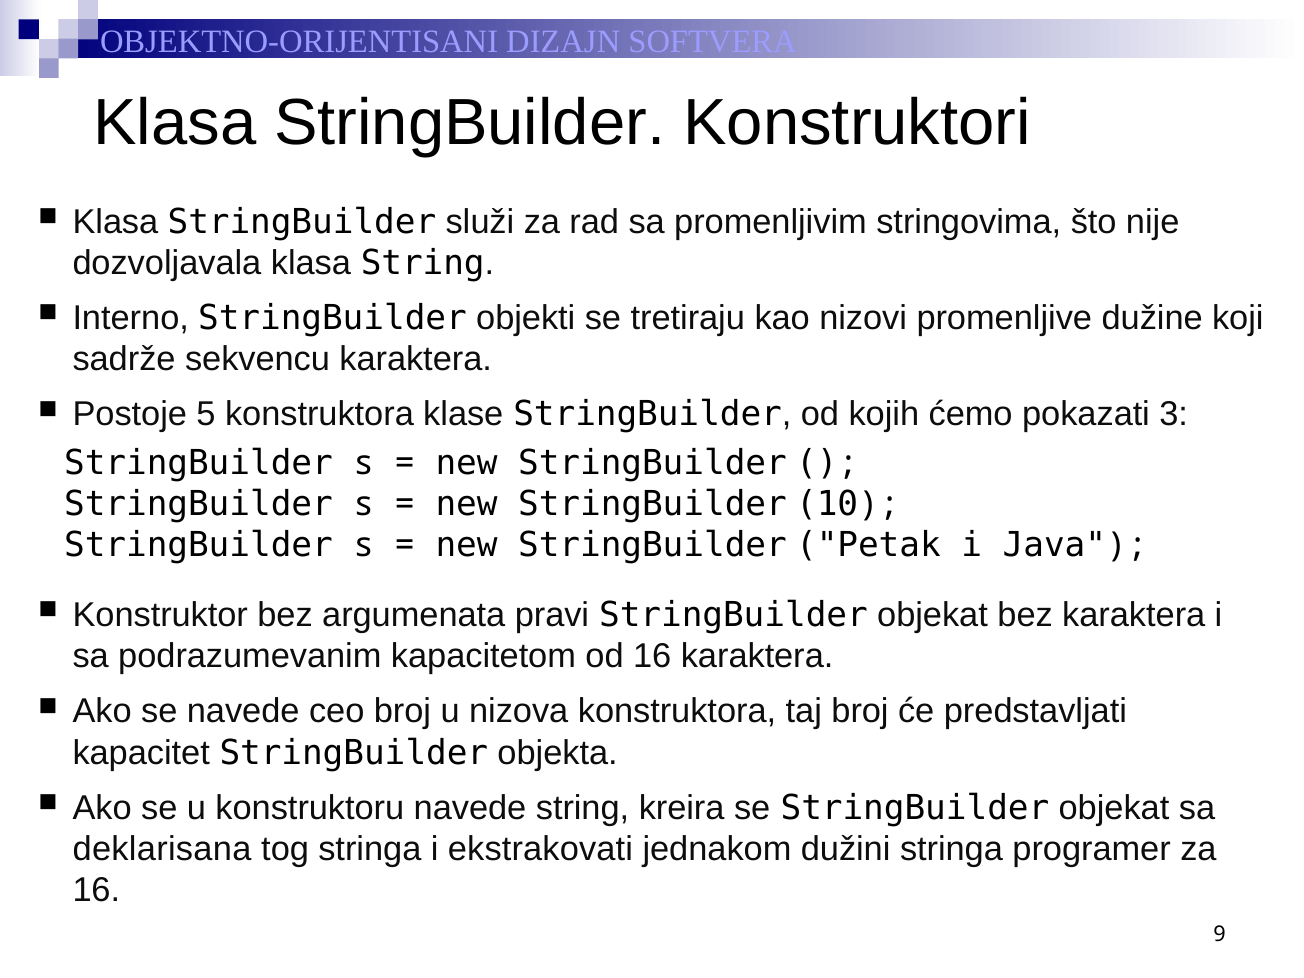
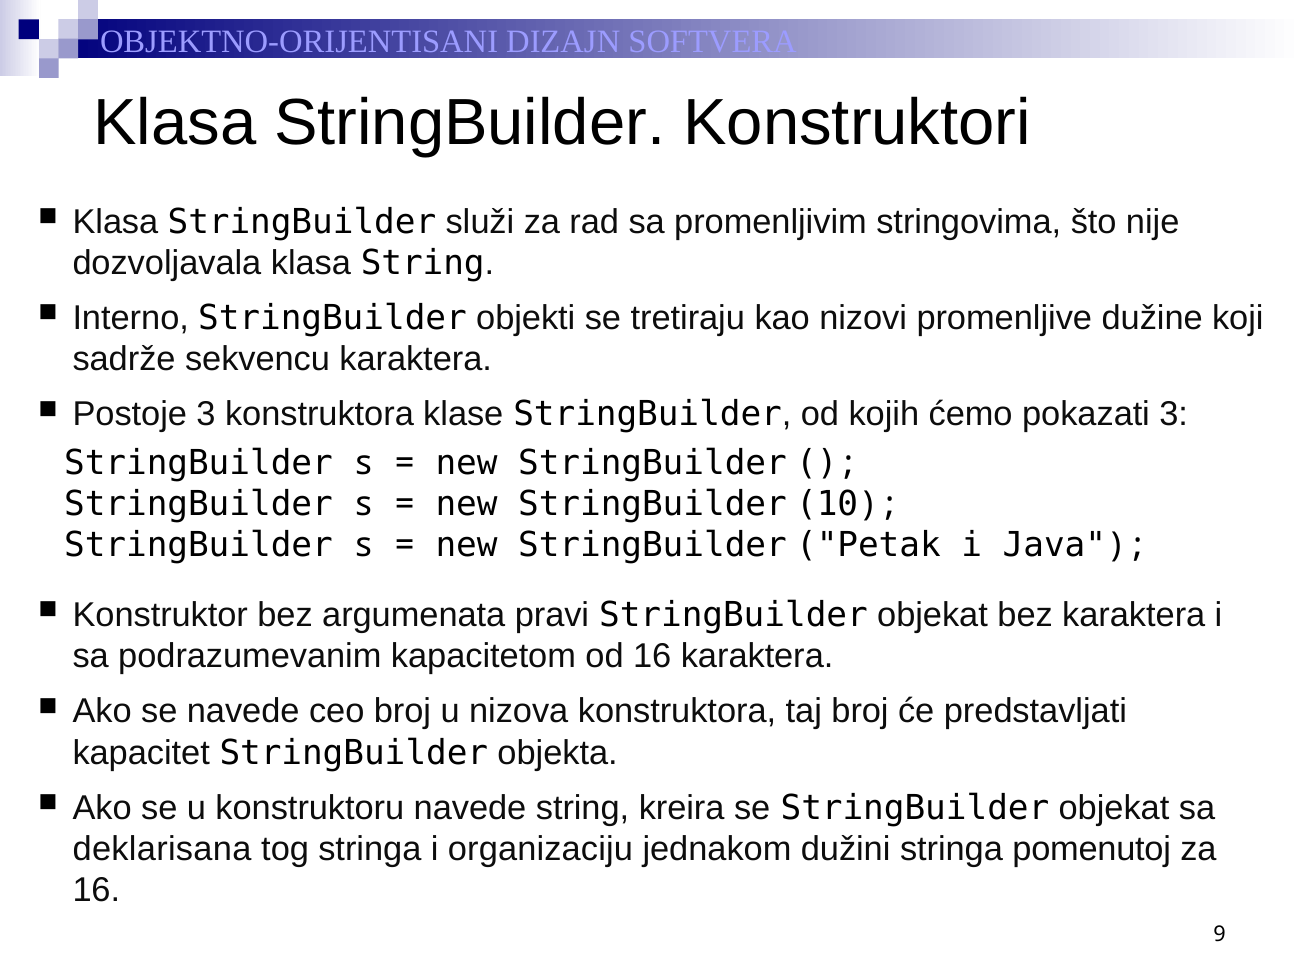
Postoje 5: 5 -> 3 (206, 415)
ekstrakovati: ekstrakovati -> organizaciju (540, 849)
programer: programer -> pomenutoj (1092, 849)
